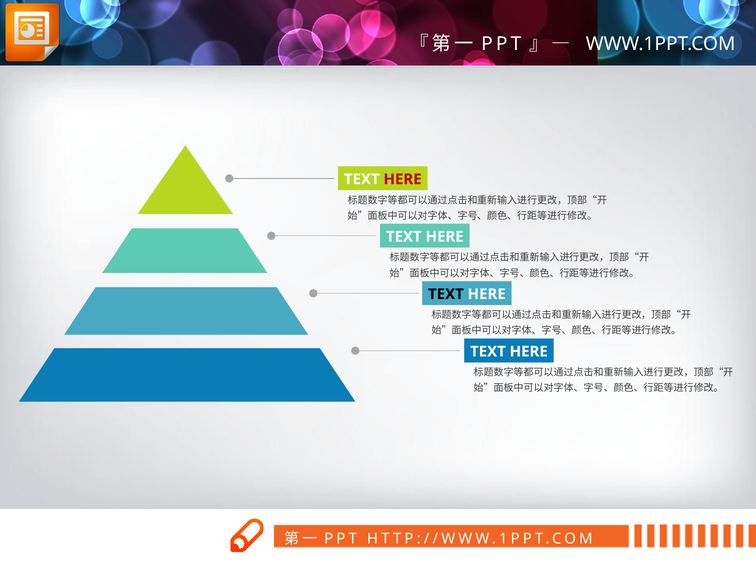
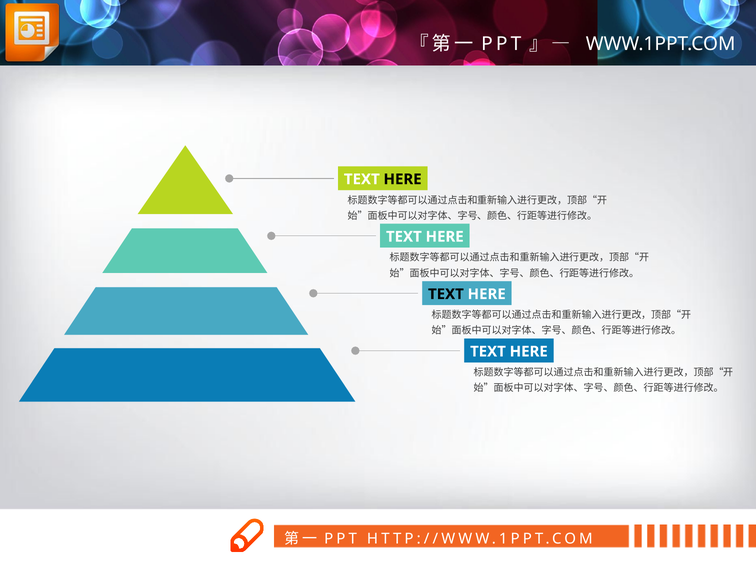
HERE colour: red -> black (403, 179)
